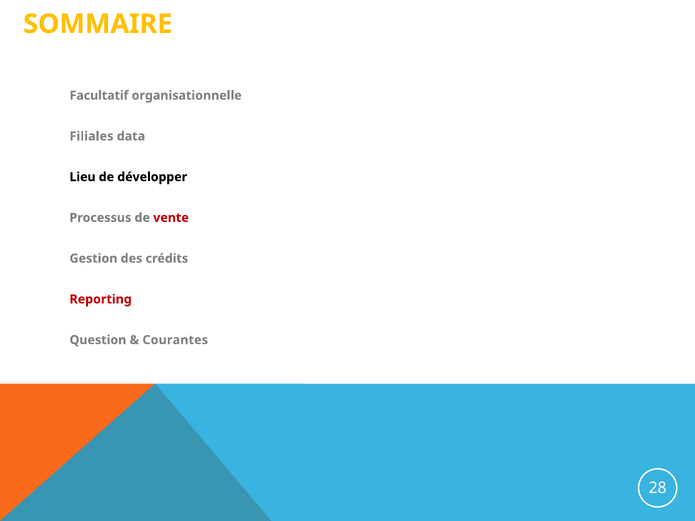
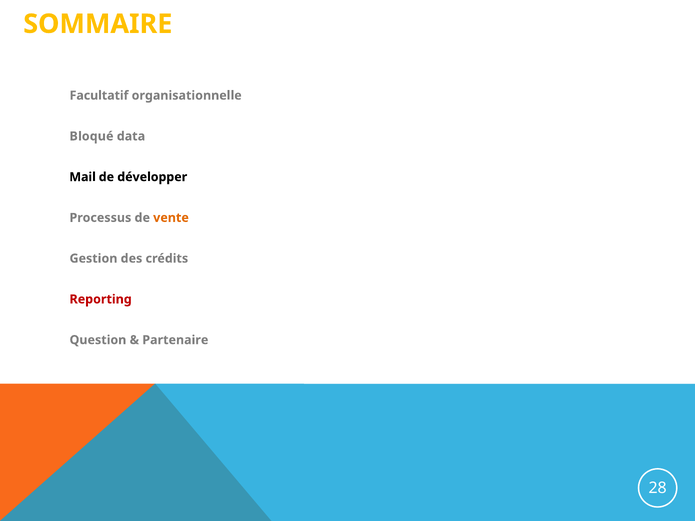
Filiales: Filiales -> Bloqué (91, 136)
Lieu: Lieu -> Mail (83, 177)
vente colour: red -> orange (171, 218)
Courantes: Courantes -> Partenaire (175, 340)
